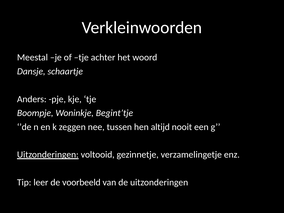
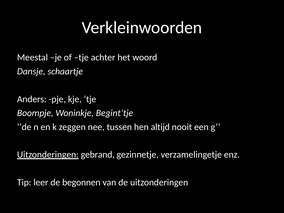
voltooid: voltooid -> gebrand (98, 155)
voorbeeld: voorbeeld -> begonnen (81, 182)
